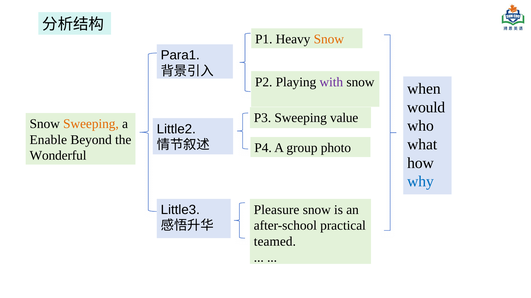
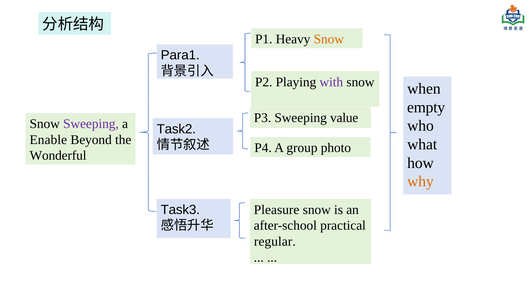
would: would -> empty (426, 108)
Sweeping colour: orange -> purple (91, 124)
Little2: Little2 -> Task2 (176, 129)
why colour: blue -> orange (420, 182)
Little3: Little3 -> Task3 (180, 210)
teamed: teamed -> regular (275, 242)
